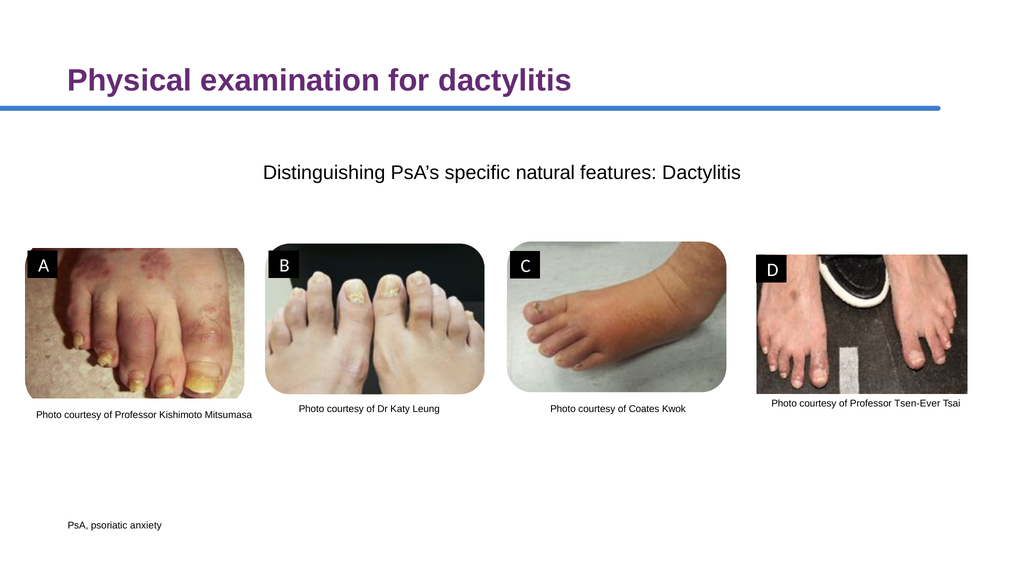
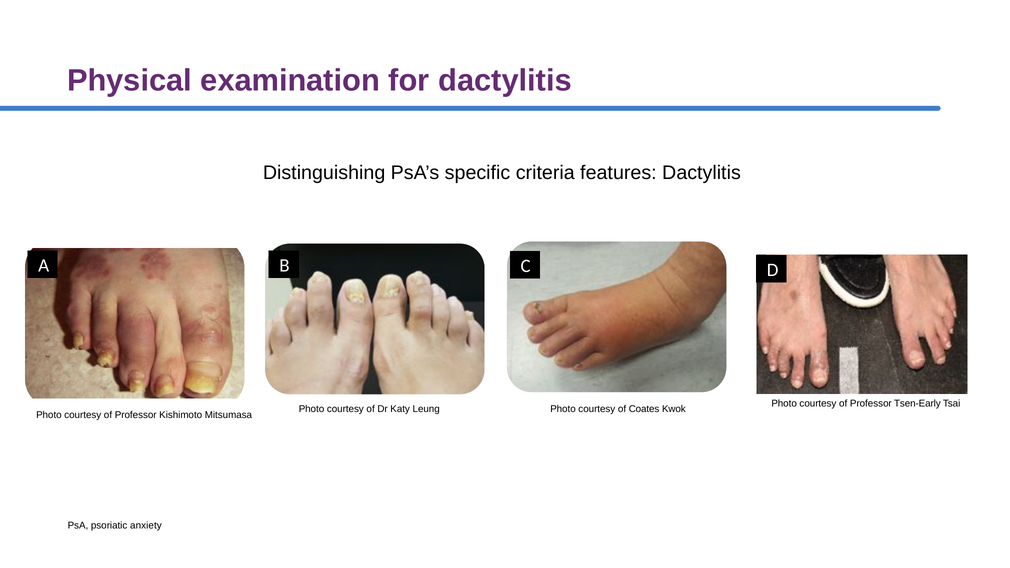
natural: natural -> criteria (545, 173)
Tsen-Ever: Tsen-Ever -> Tsen-Early (917, 403)
